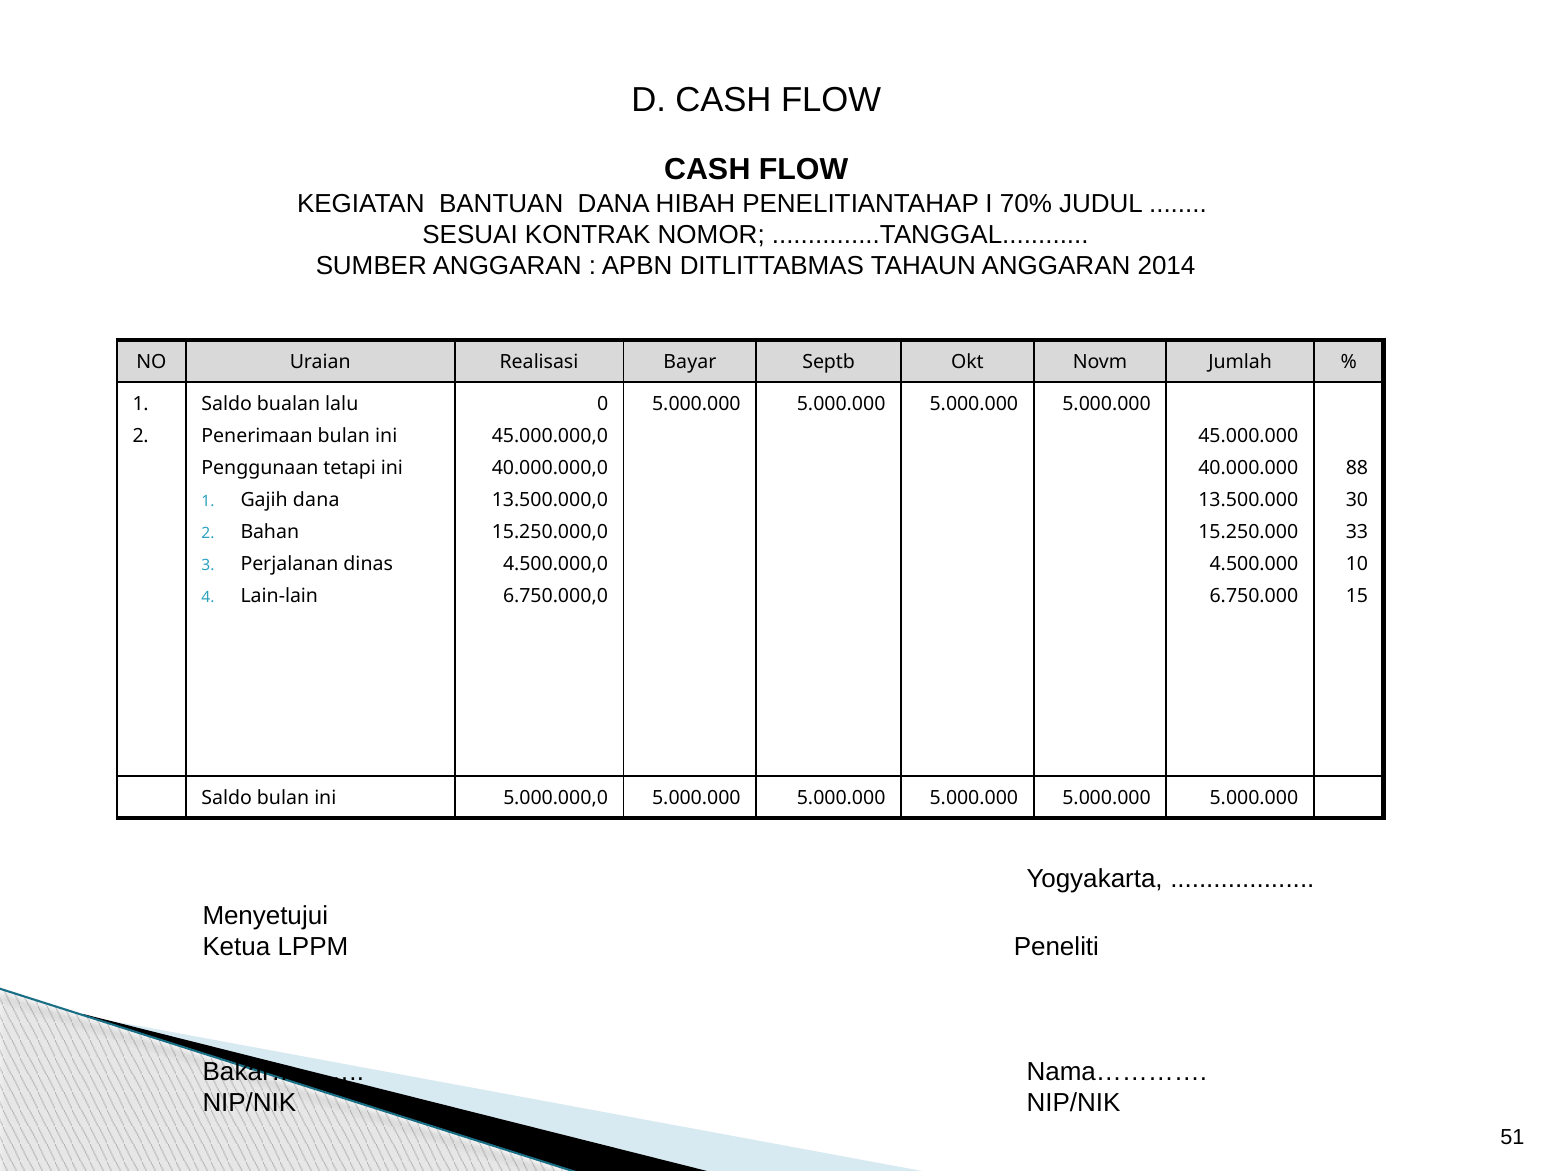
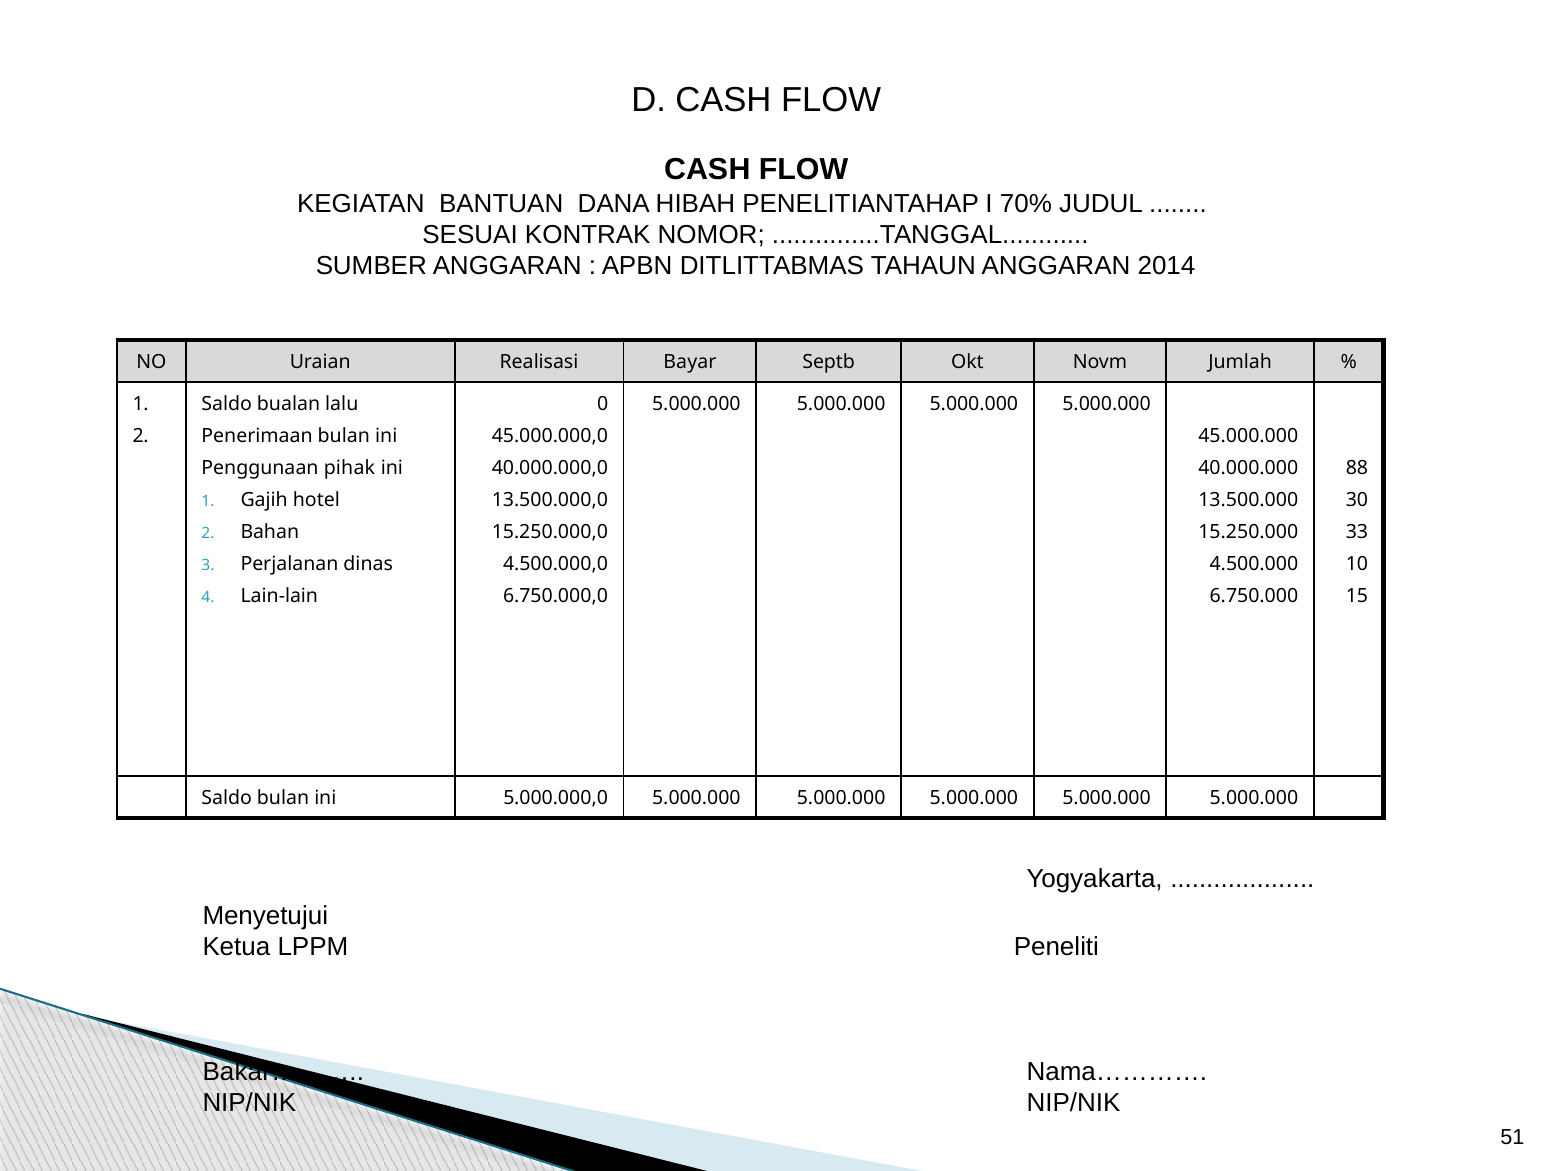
tetapi: tetapi -> pihak (349, 468)
Gajih dana: dana -> hotel (316, 500)
